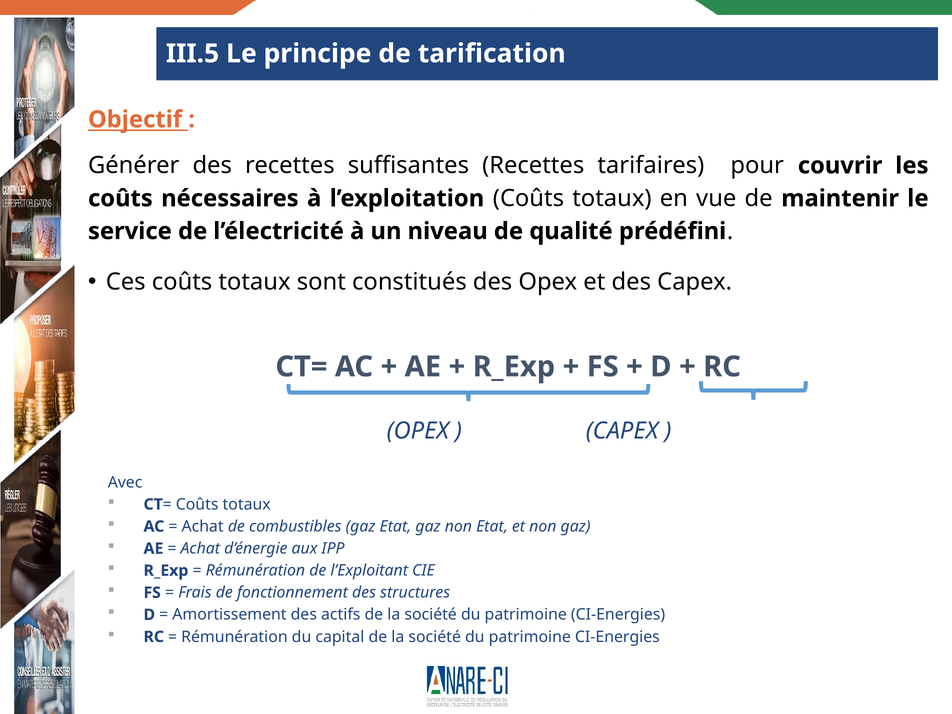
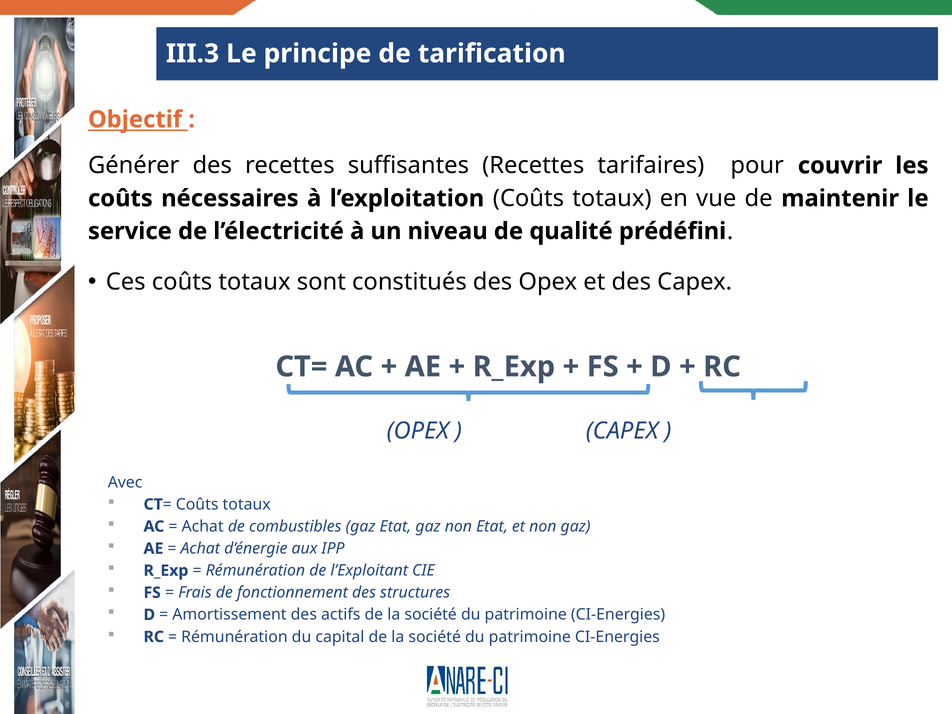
III.5: III.5 -> III.3 (192, 54)
